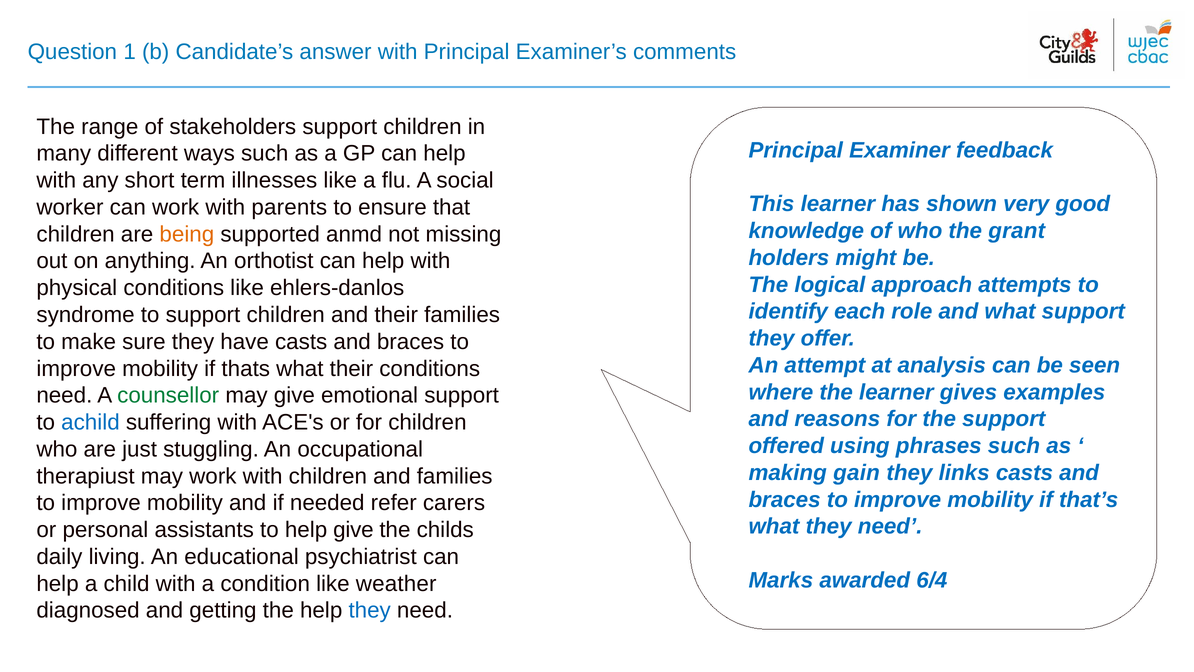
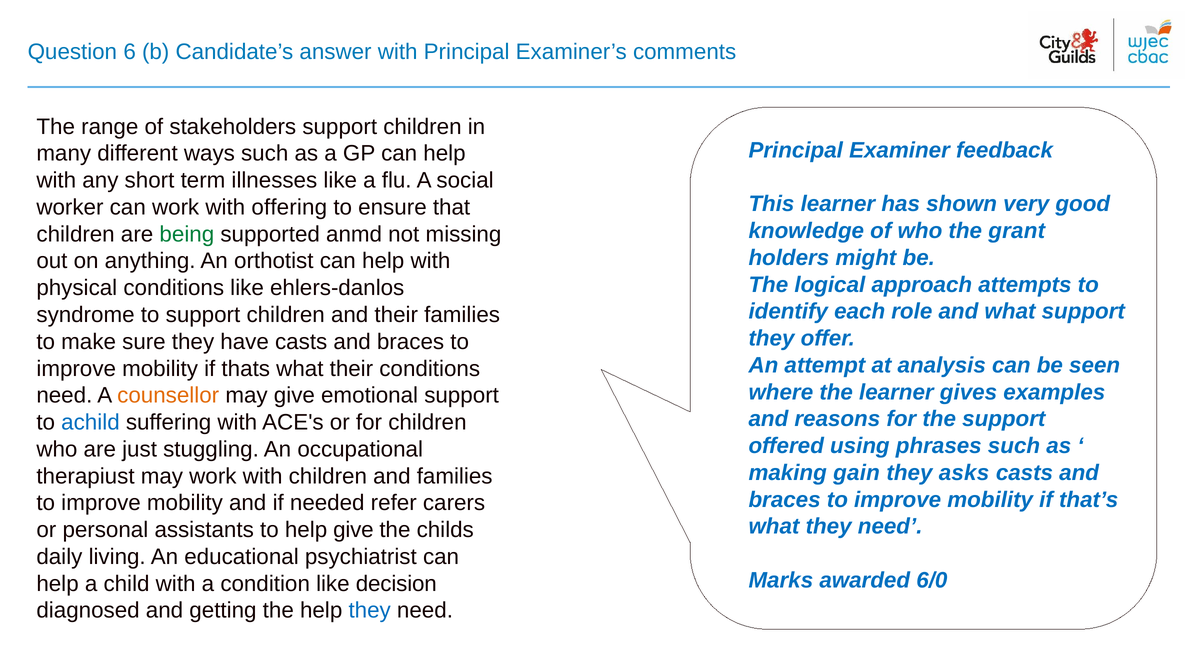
1: 1 -> 6 (130, 52)
parents: parents -> offering (289, 207)
being colour: orange -> green (187, 234)
counsellor colour: green -> orange (168, 395)
links: links -> asks (964, 473)
6/4: 6/4 -> 6/0 (932, 580)
weather: weather -> decision (396, 583)
